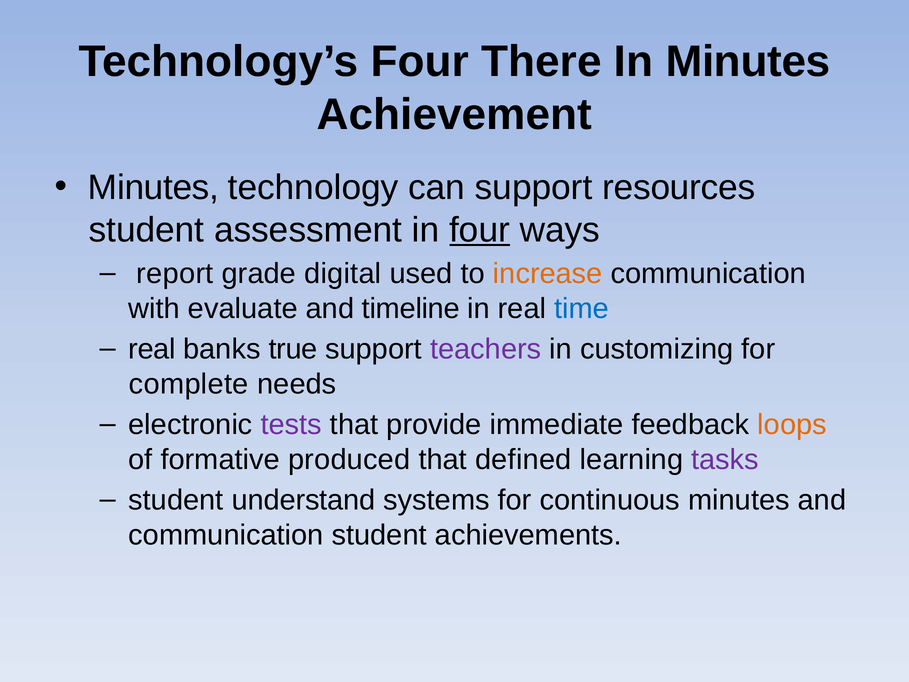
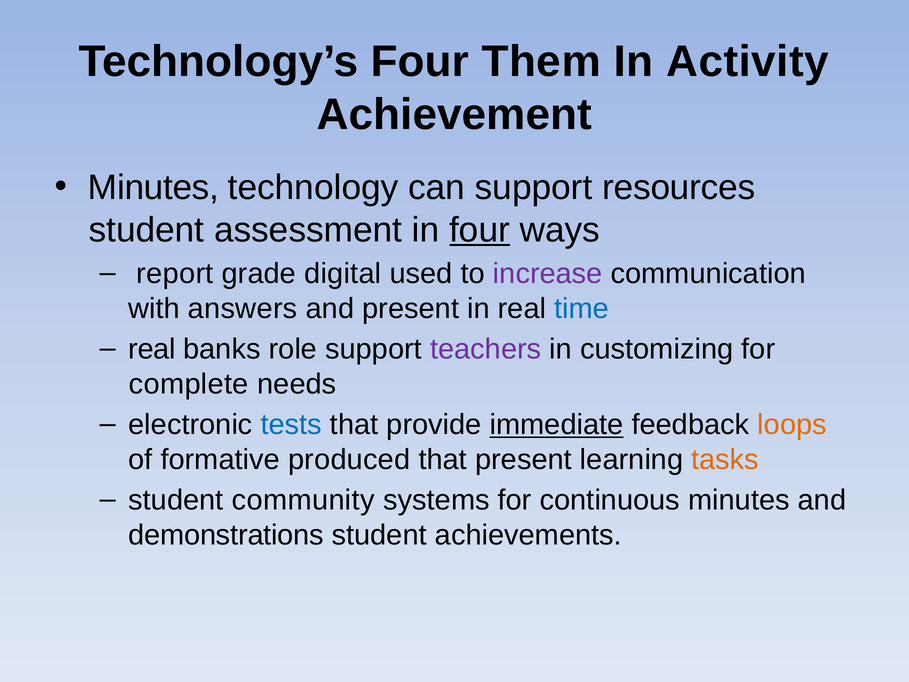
There: There -> Them (541, 61)
In Minutes: Minutes -> Activity (748, 61)
increase colour: orange -> purple (548, 274)
evaluate: evaluate -> answers (243, 309)
and timeline: timeline -> present (411, 309)
true: true -> role (293, 349)
tests colour: purple -> blue (291, 425)
immediate underline: none -> present (557, 425)
that defined: defined -> present (523, 459)
tasks colour: purple -> orange (725, 459)
understand: understand -> community (303, 500)
communication: communication -> demonstrations (226, 535)
